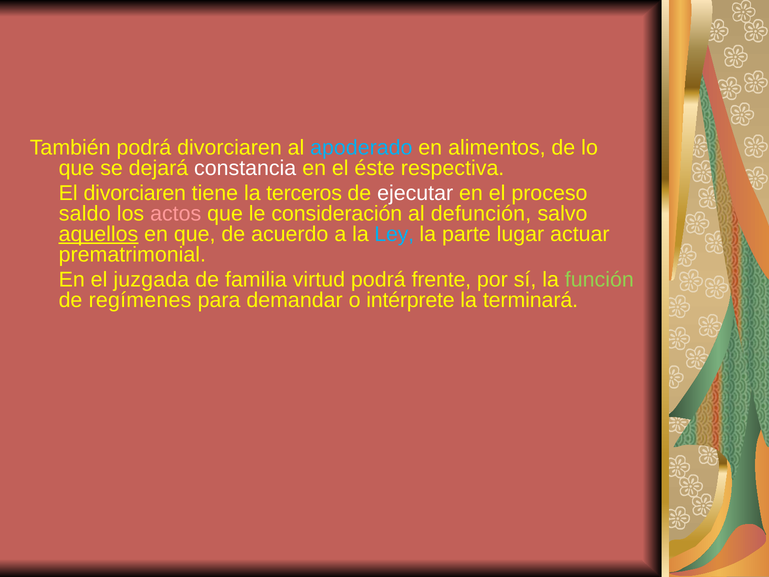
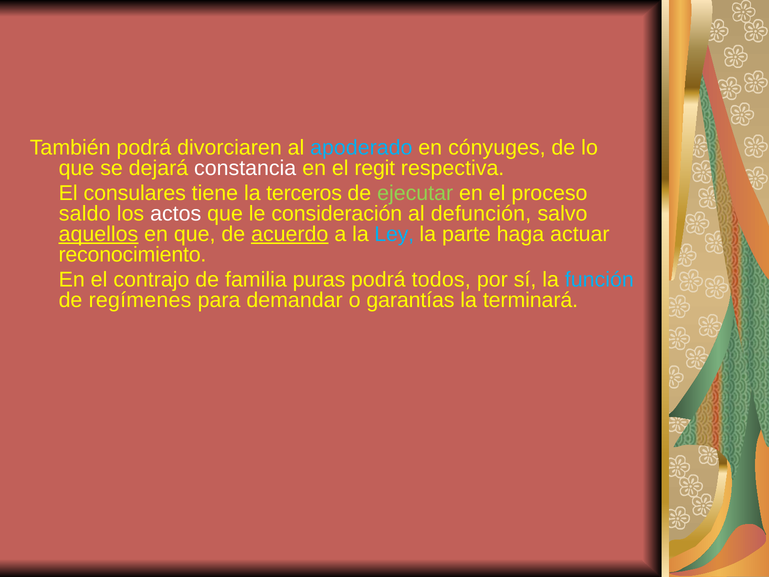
alimentos: alimentos -> cónyuges (497, 148)
éste: éste -> regit (375, 168)
El divorciaren: divorciaren -> consulares (135, 193)
ejecutar colour: white -> light green (415, 193)
actos colour: pink -> white (176, 214)
acuerdo underline: none -> present (290, 234)
lugar: lugar -> haga (520, 234)
prematrimonial: prematrimonial -> reconocimiento (132, 255)
juzgada: juzgada -> contrajo (151, 279)
virtud: virtud -> puras (319, 279)
frente: frente -> todos (441, 279)
función colour: light green -> light blue (599, 279)
intérprete: intérprete -> garantías (410, 300)
